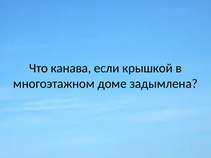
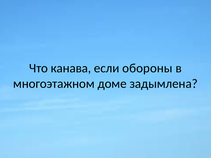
крышкой: крышкой -> обороны (147, 68)
